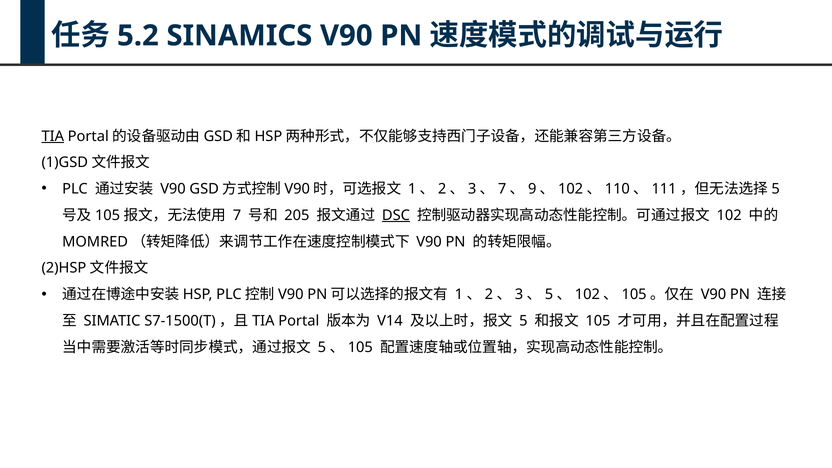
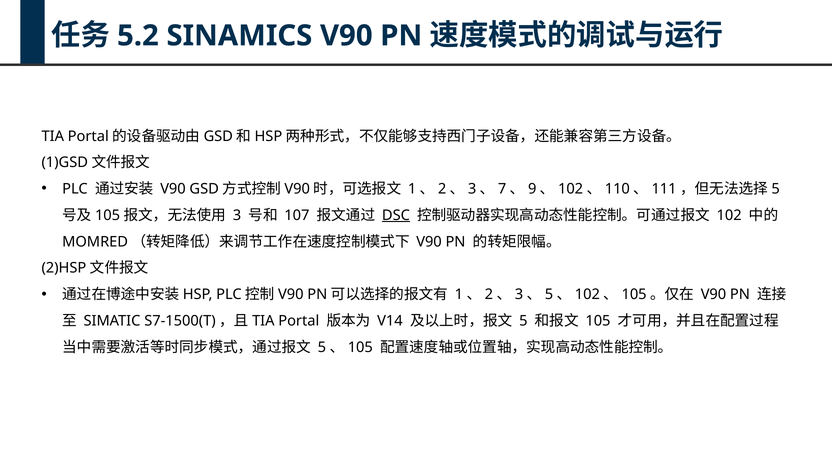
TIA underline: present -> none (53, 136)
7: 7 -> 3 (237, 215)
205: 205 -> 107 (297, 215)
